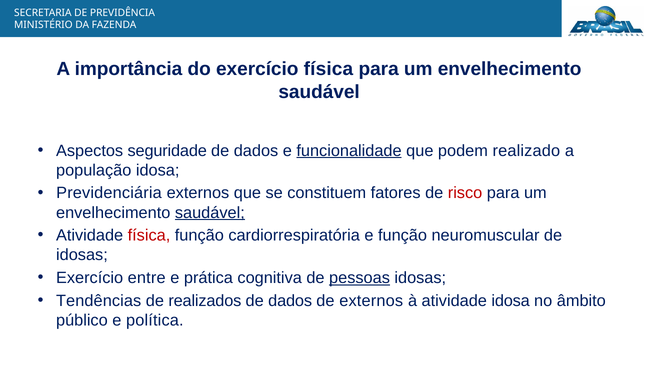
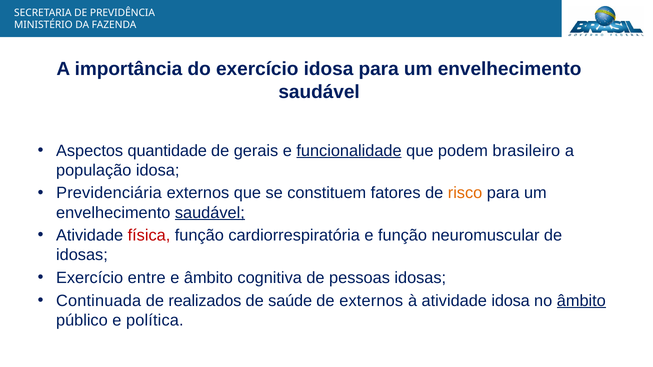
exercício física: física -> idosa (329, 69)
seguridade: seguridade -> quantidade (167, 151)
dados: dados -> gerais (256, 151)
realizado: realizado -> brasileiro (526, 151)
risco colour: red -> orange (465, 193)
e prática: prática -> âmbito (208, 278)
pessoas underline: present -> none (360, 278)
Tendências: Tendências -> Continuada (99, 301)
dados: dados -> saúde (290, 301)
âmbito underline: none -> present (581, 301)
